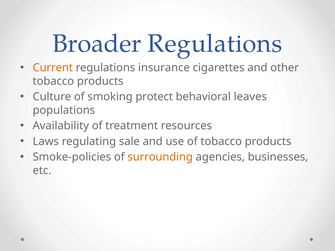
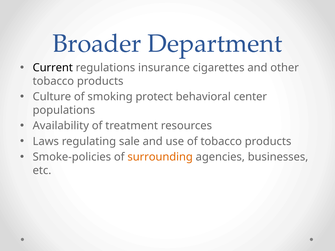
Broader Regulations: Regulations -> Department (215, 44)
Current colour: orange -> black (53, 68)
leaves: leaves -> center (250, 97)
